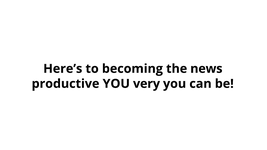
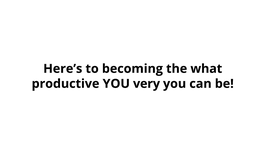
news: news -> what (206, 69)
